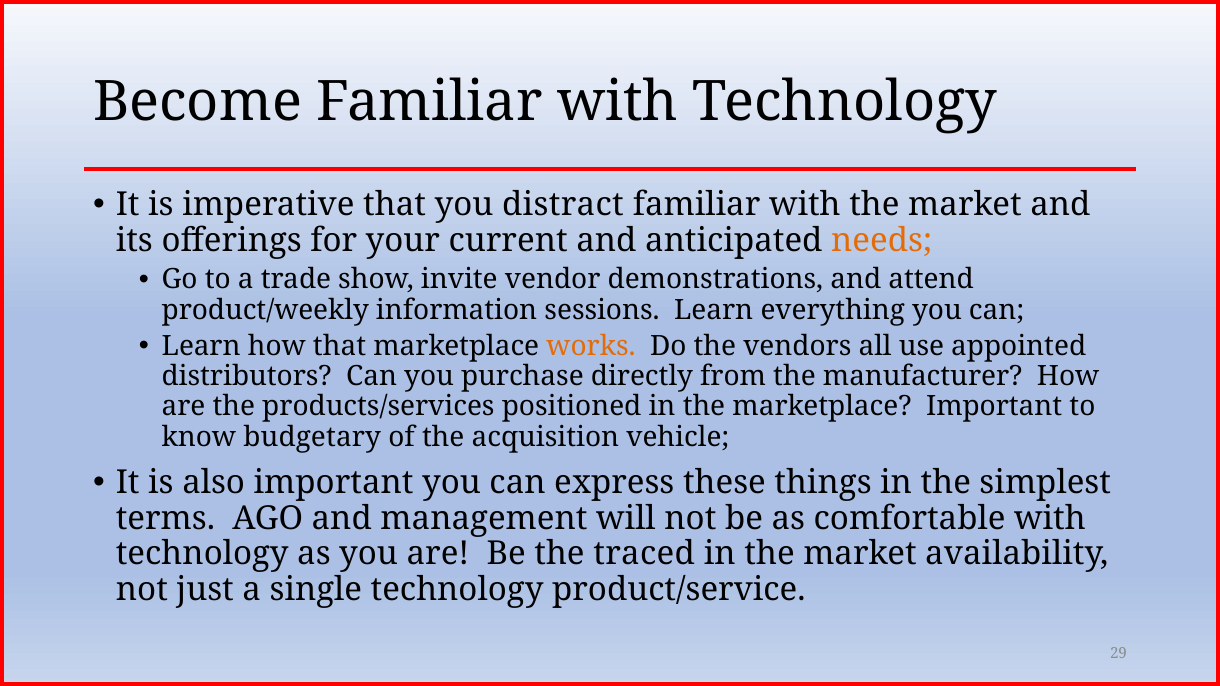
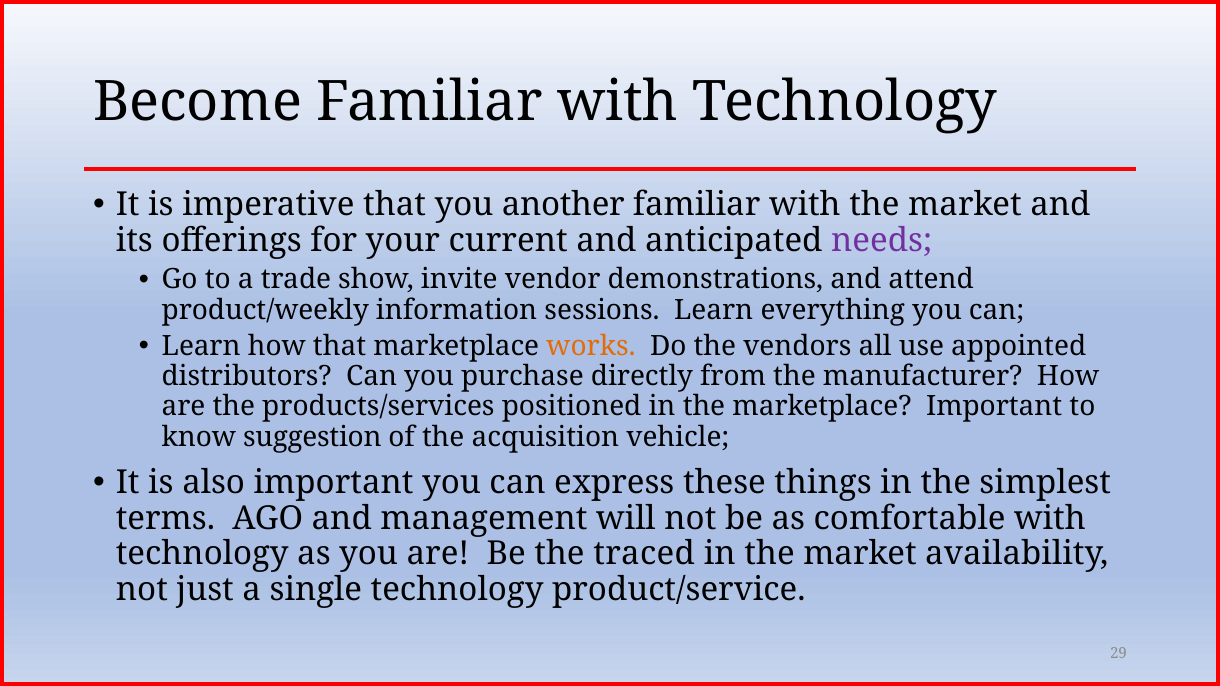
distract: distract -> another (563, 205)
needs colour: orange -> purple (882, 241)
budgetary: budgetary -> suggestion (312, 437)
